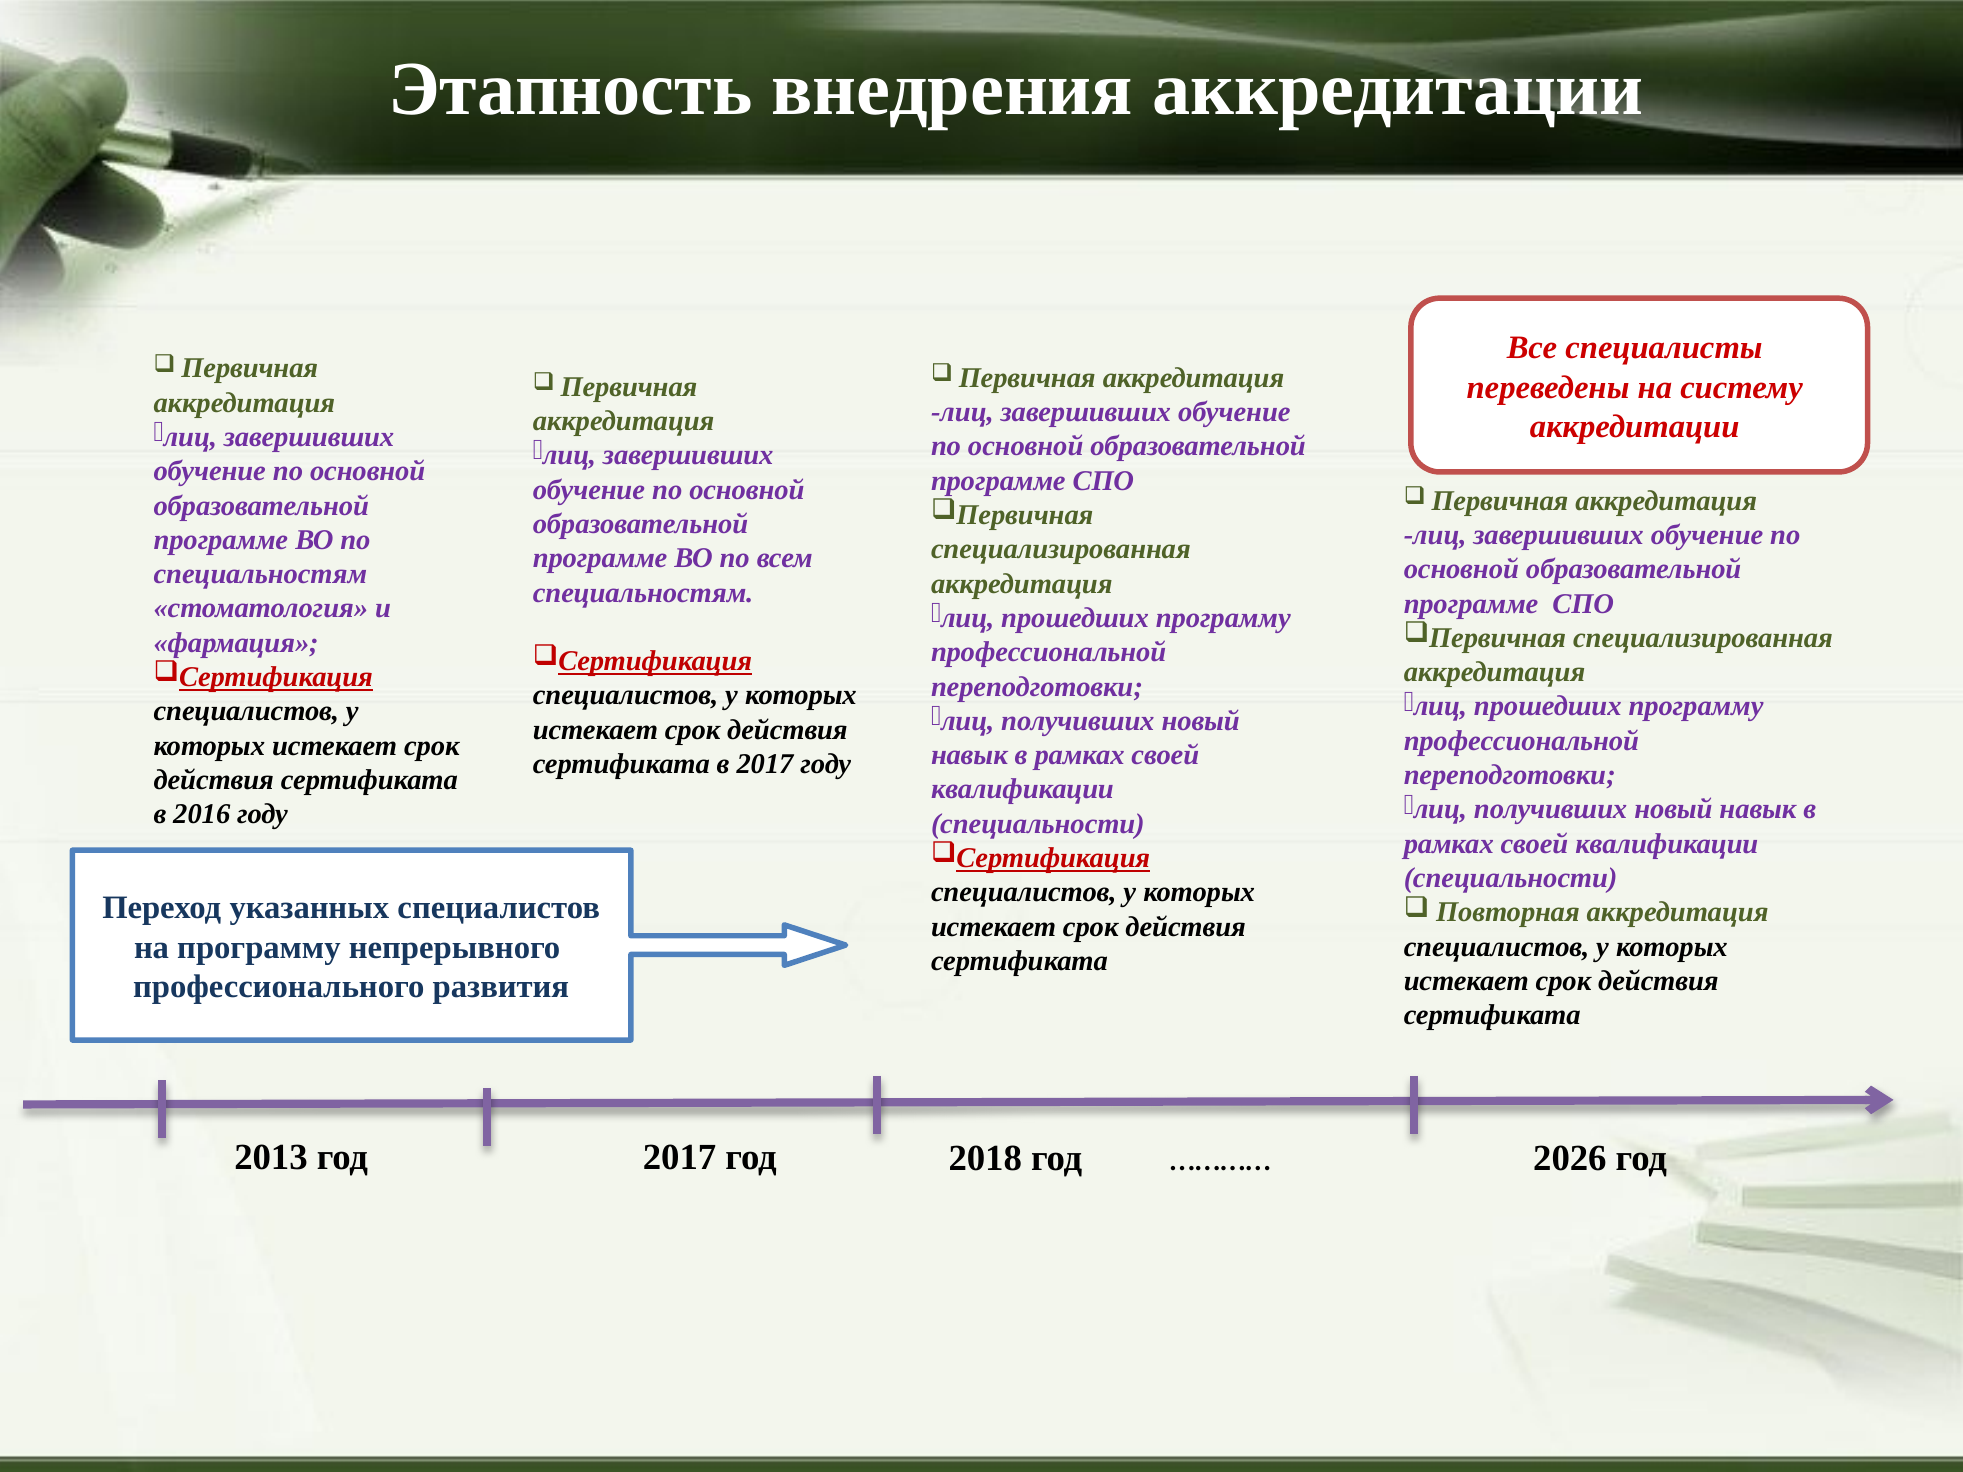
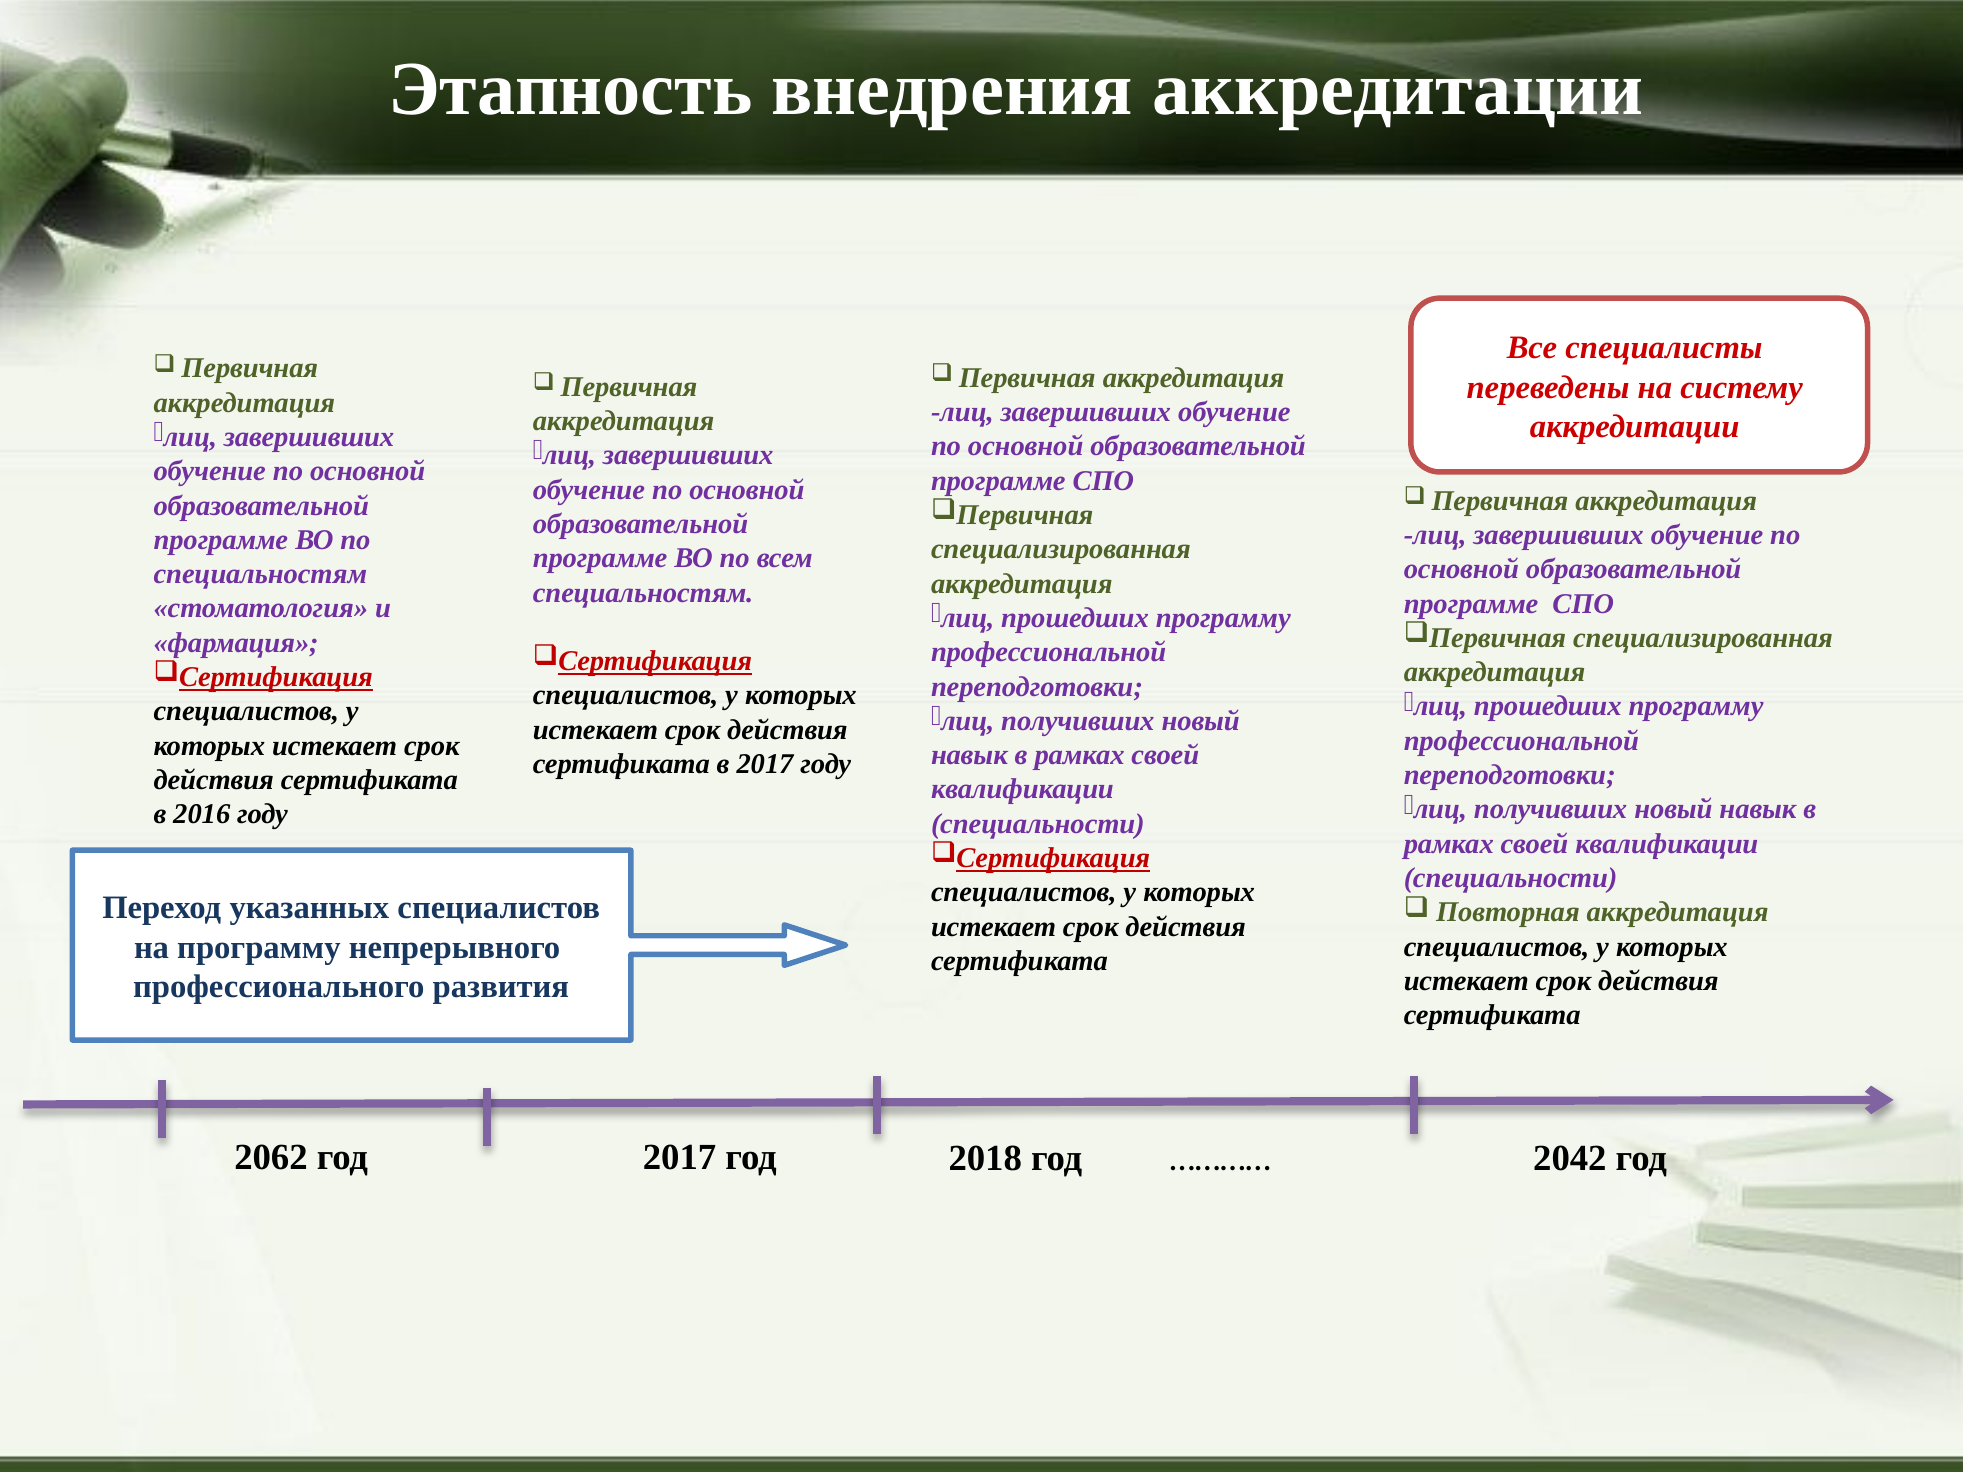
2013: 2013 -> 2062 (271, 1157)
2026: 2026 -> 2042 (1570, 1158)
